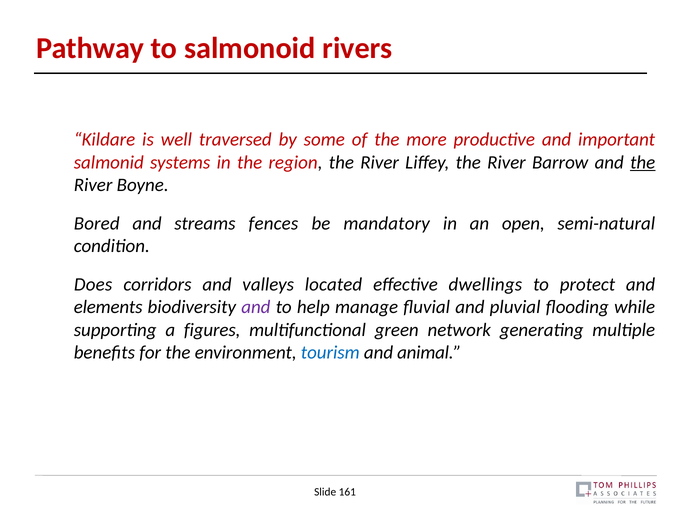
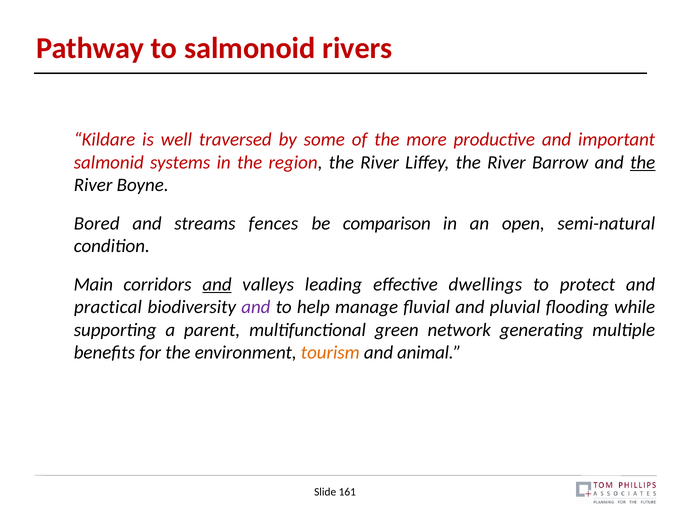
mandatory: mandatory -> comparison (387, 223)
Does: Does -> Main (93, 284)
and underline: none -> present (217, 284)
located: located -> leading (333, 284)
elements: elements -> practical (108, 307)
figures: figures -> parent (212, 330)
tourism colour: blue -> orange (330, 352)
